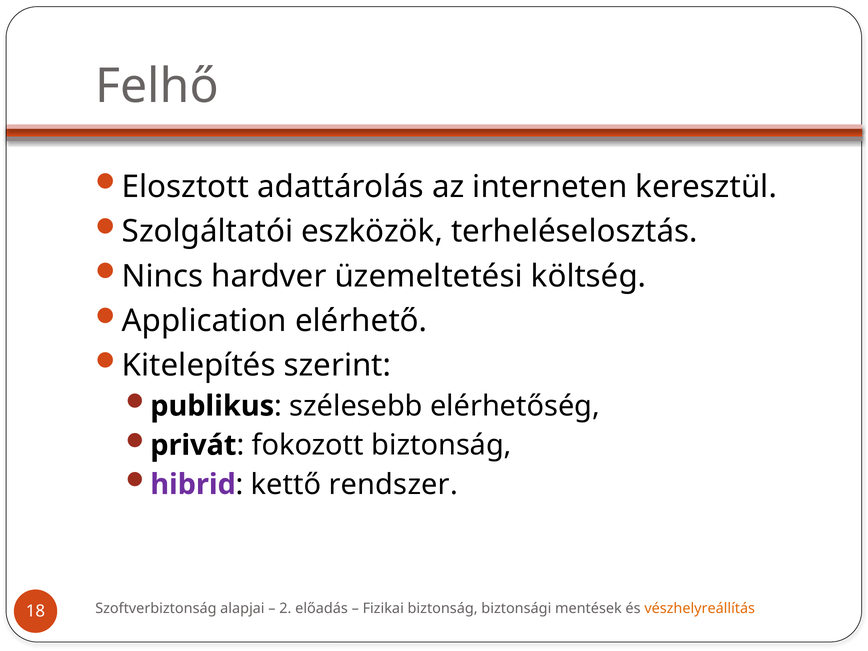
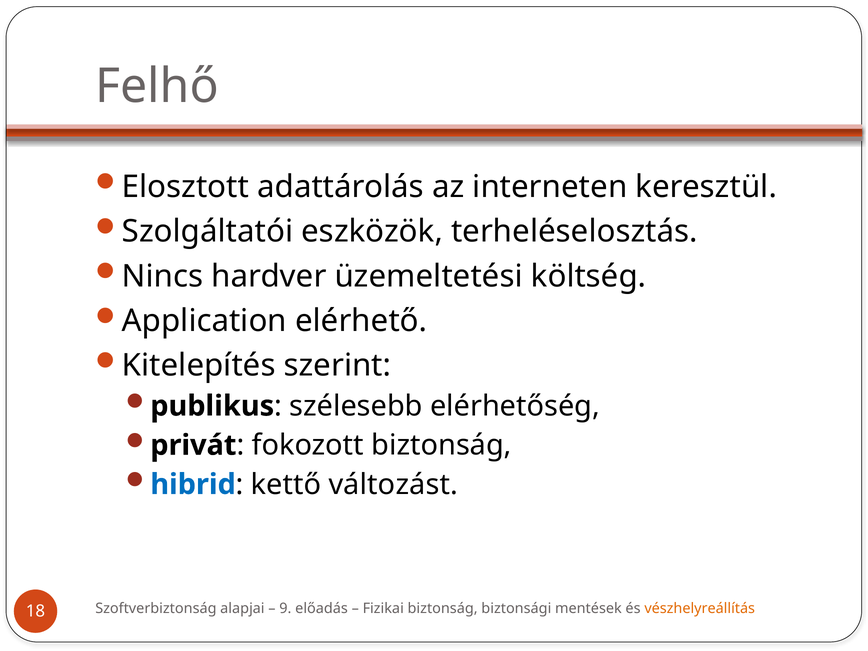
hibrid colour: purple -> blue (193, 484)
rendszer: rendszer -> változást (393, 484)
2: 2 -> 9 (285, 609)
